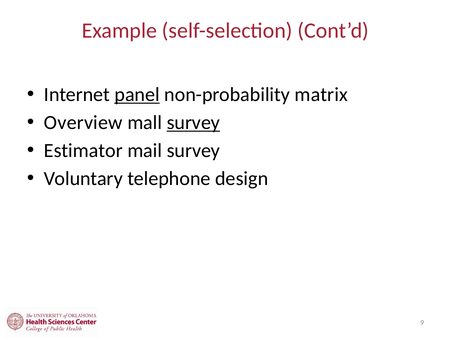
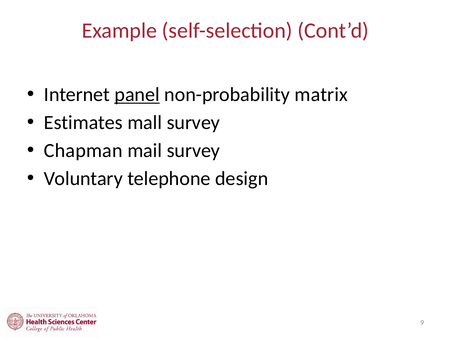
Overview: Overview -> Estimates (83, 123)
survey underline: present -> none (193, 123)
Estimator: Estimator -> Chapman (83, 151)
